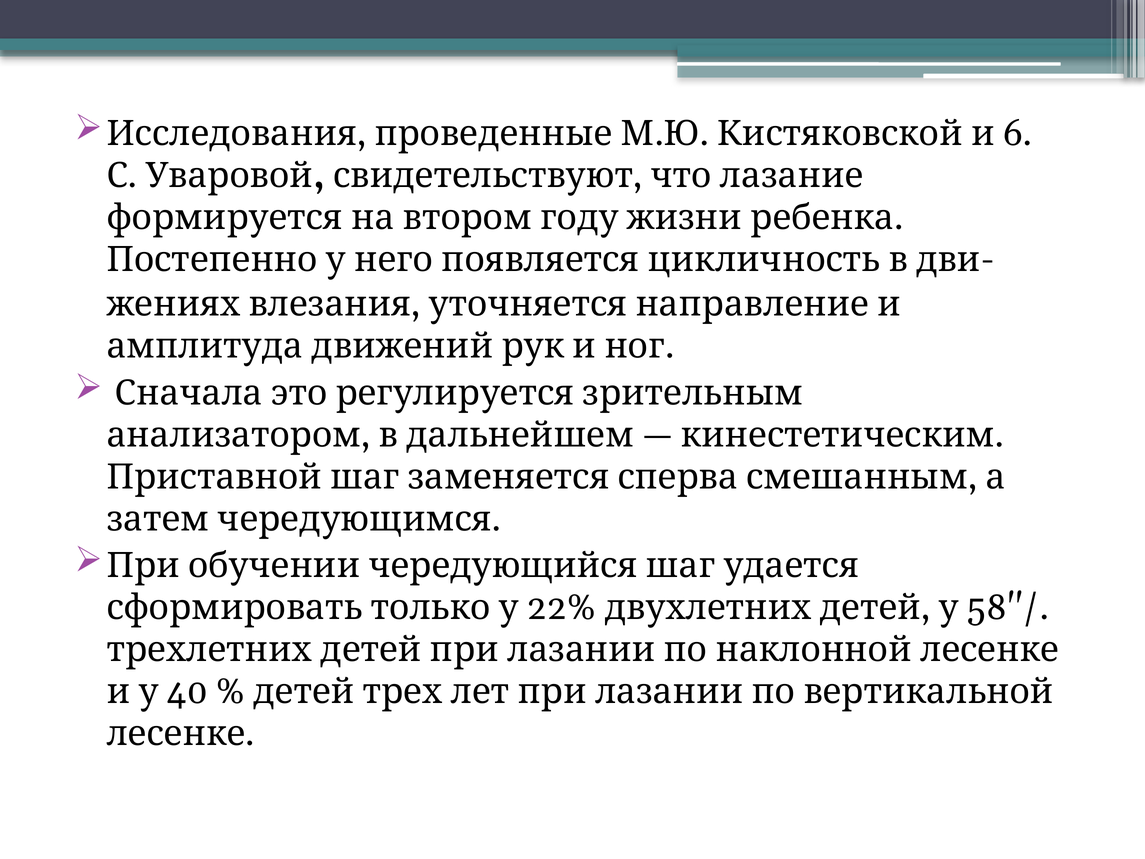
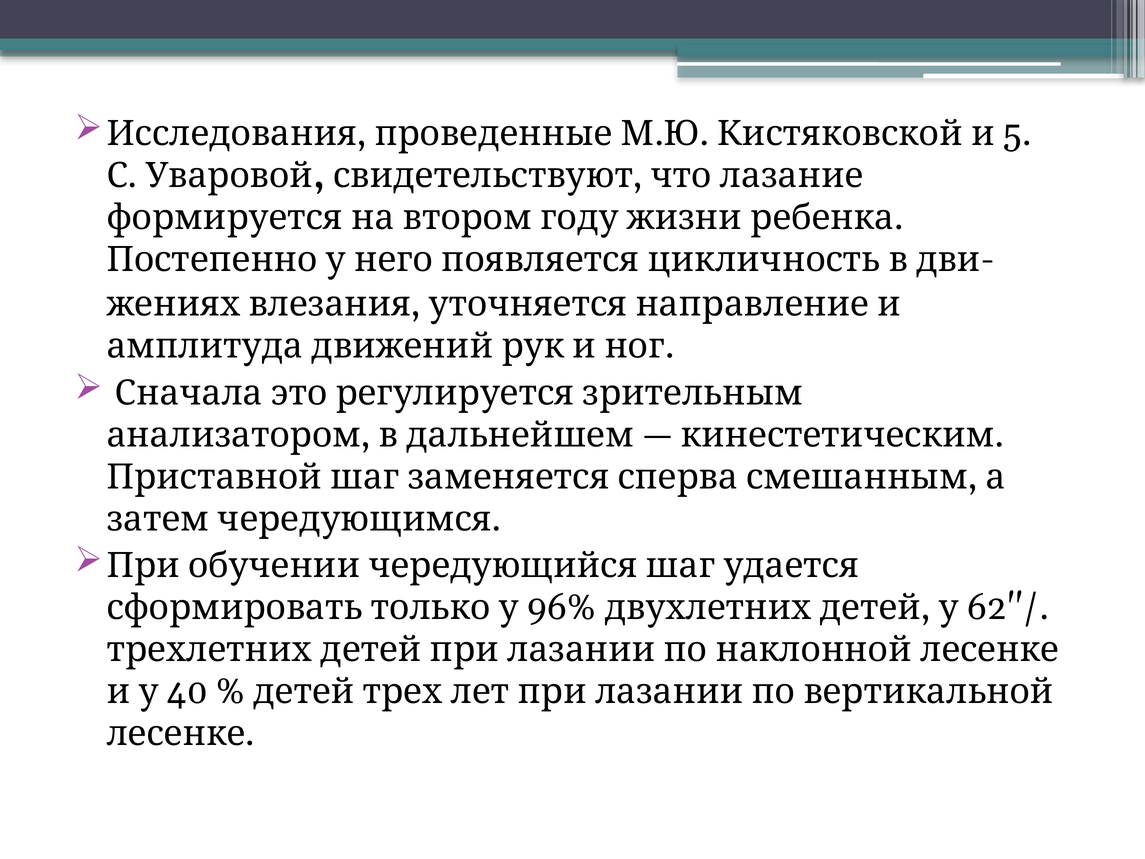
6: 6 -> 5 (1018, 134)
22%: 22% -> 96% (562, 608)
58''/: 58''/ -> 62''/ (1008, 608)
